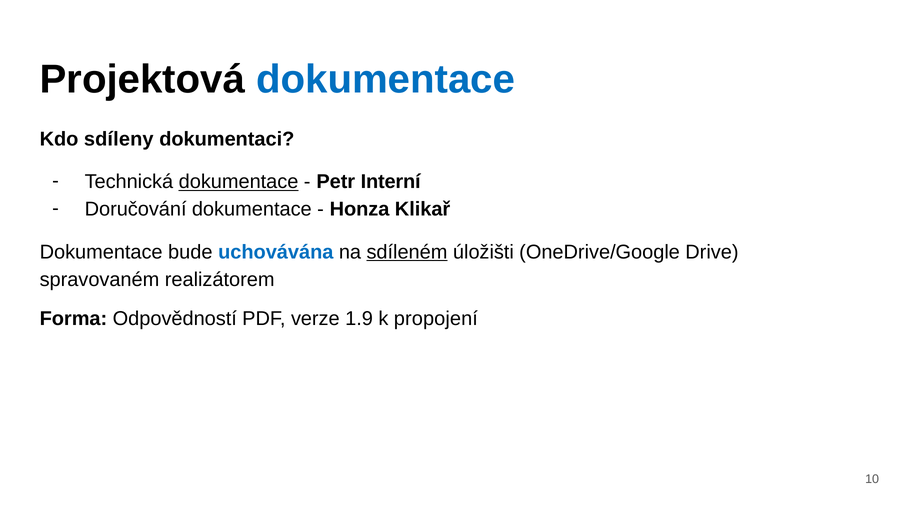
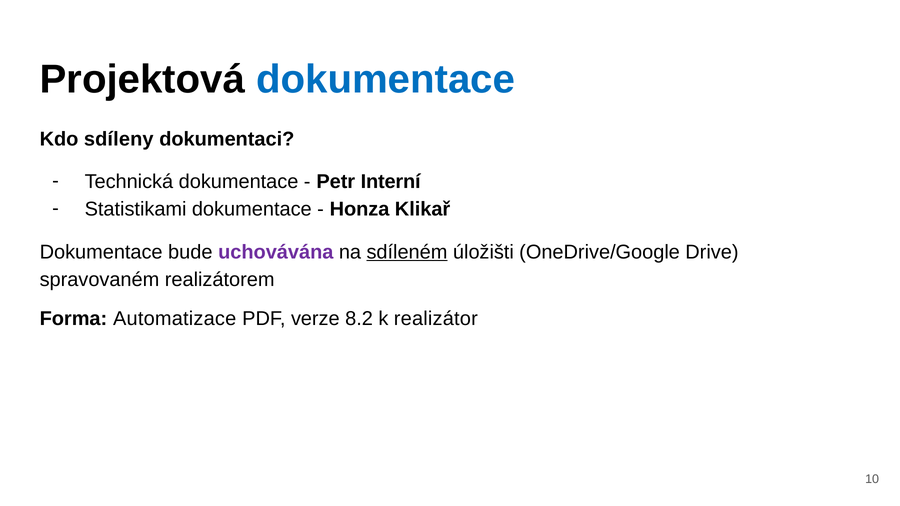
dokumentace underline: present -> none (239, 182)
Doručování: Doručování -> Statistikami (136, 210)
uchovávána colour: blue -> purple (276, 252)
Odpovědností: Odpovědností -> Automatizace (175, 319)
1.9: 1.9 -> 8.2 (359, 319)
propojení: propojení -> realizátor (436, 319)
